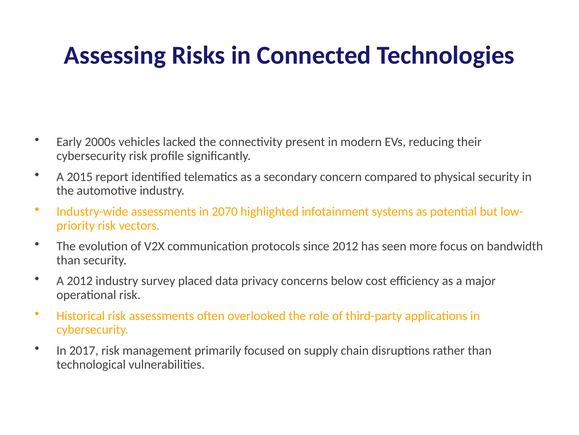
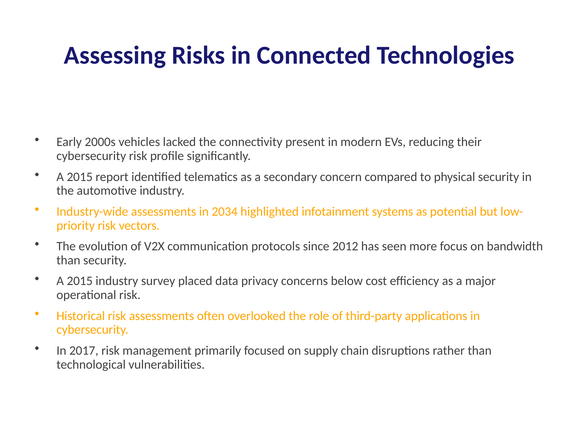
2070: 2070 -> 2034 (225, 211)
2012: 2012 -> 2015 (80, 281)
